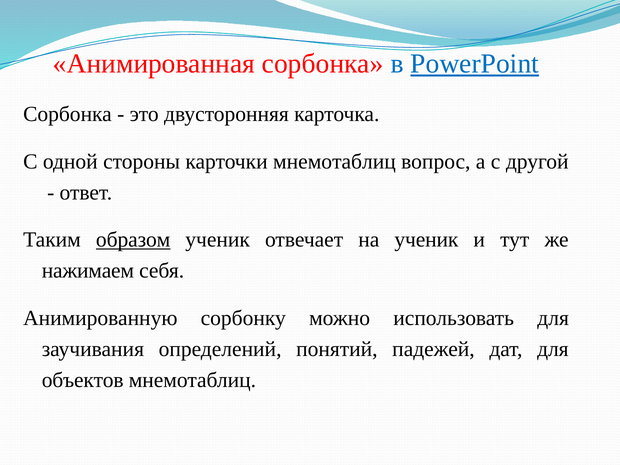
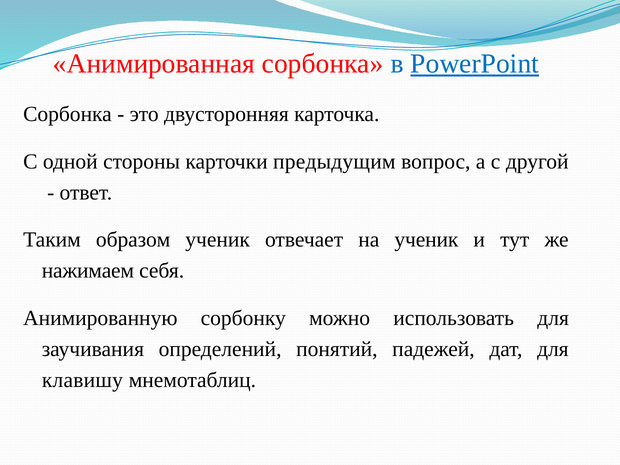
карточки мнемотаблиц: мнемотаблиц -> предыдущим (334, 161)
образом underline: present -> none (133, 240)
объектов: объектов -> клавишу (82, 380)
